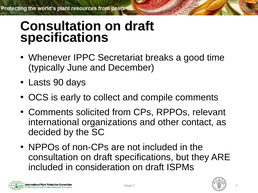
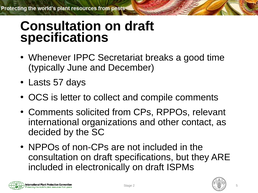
90: 90 -> 57 (58, 83)
early: early -> letter (71, 98)
consideration: consideration -> electronically (103, 168)
